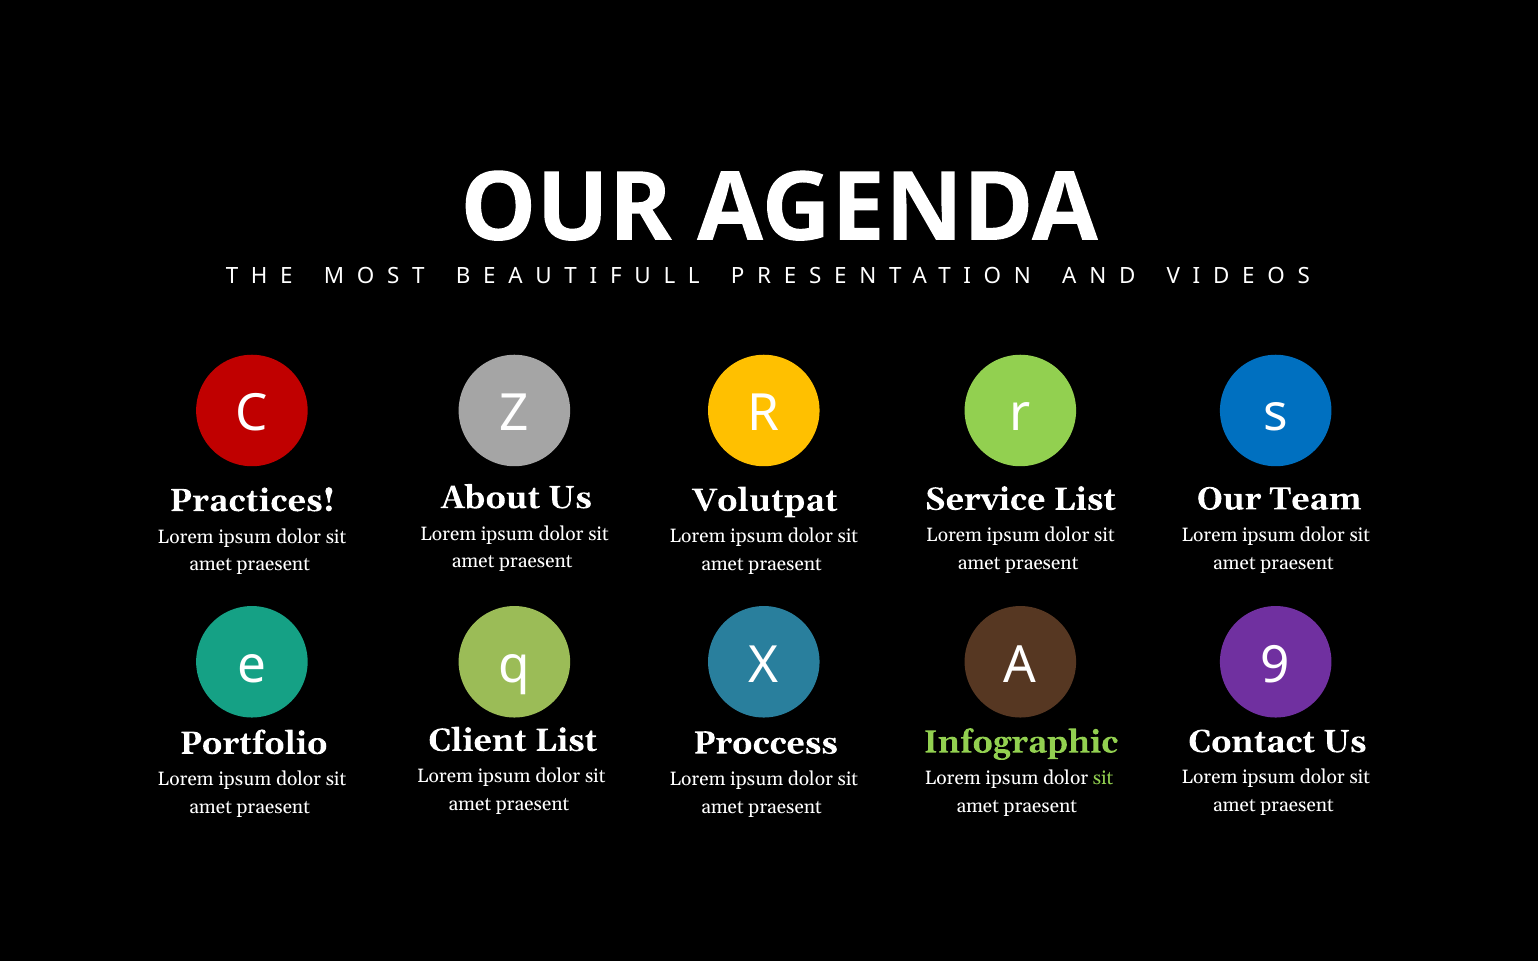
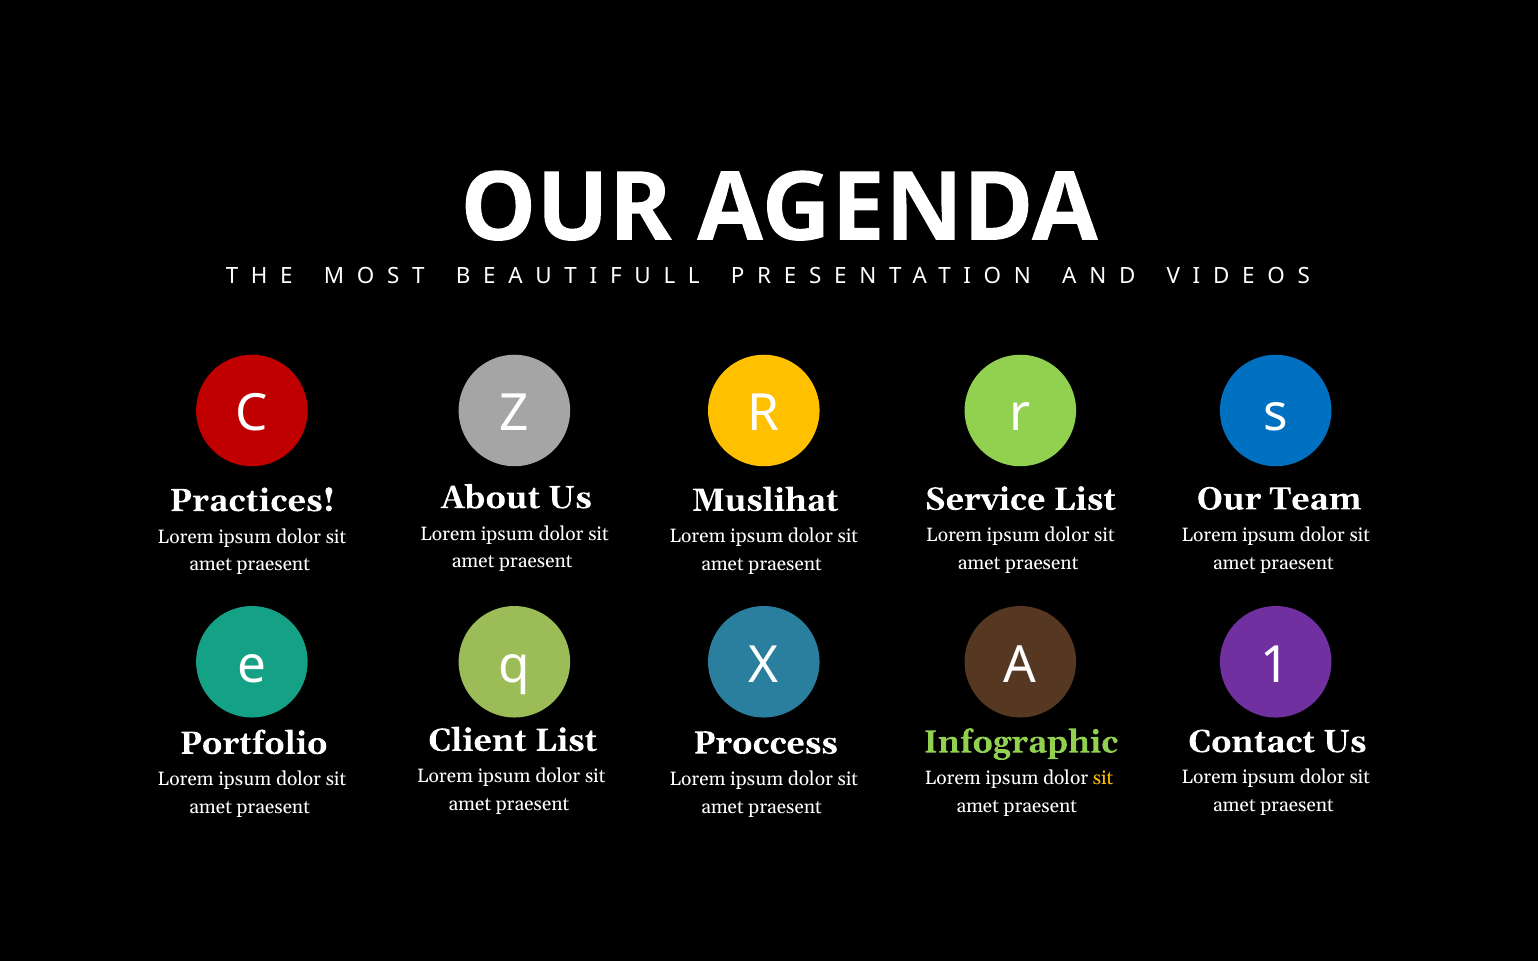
Volutpat: Volutpat -> Muslihat (765, 500)
9: 9 -> 1 (1276, 665)
sit colour: light green -> yellow (1103, 778)
